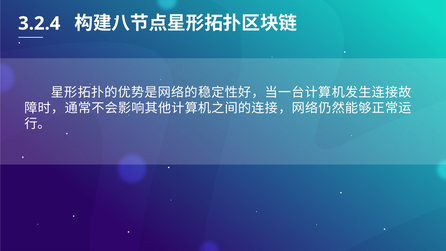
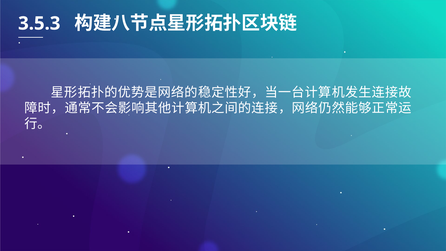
3.2.4: 3.2.4 -> 3.5.3 (39, 23)
